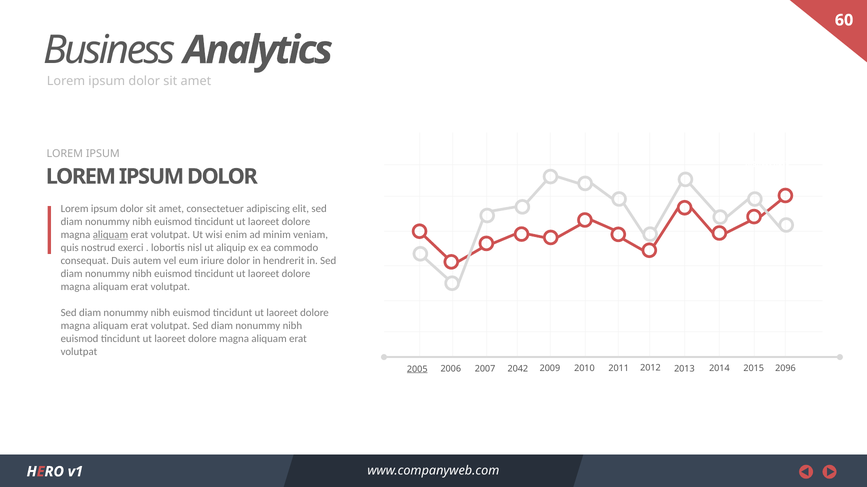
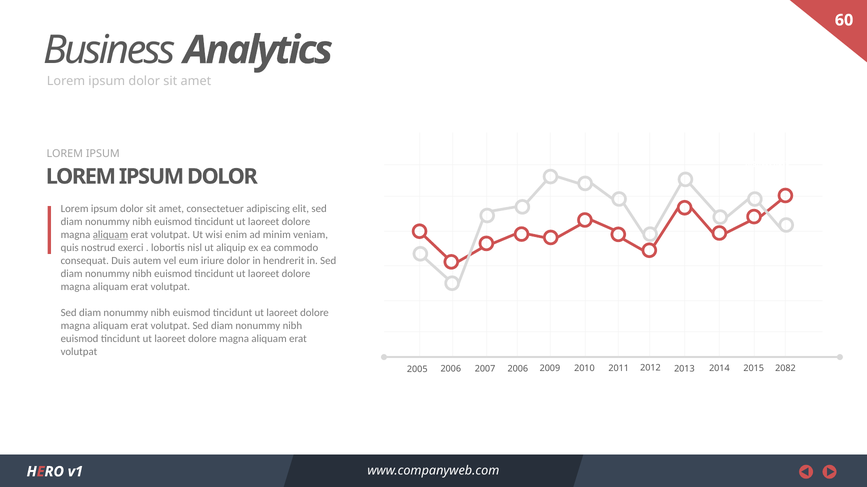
2096: 2096 -> 2082 (785, 369)
2042: 2042 -> 2006 (518, 369)
2005 underline: present -> none (417, 370)
